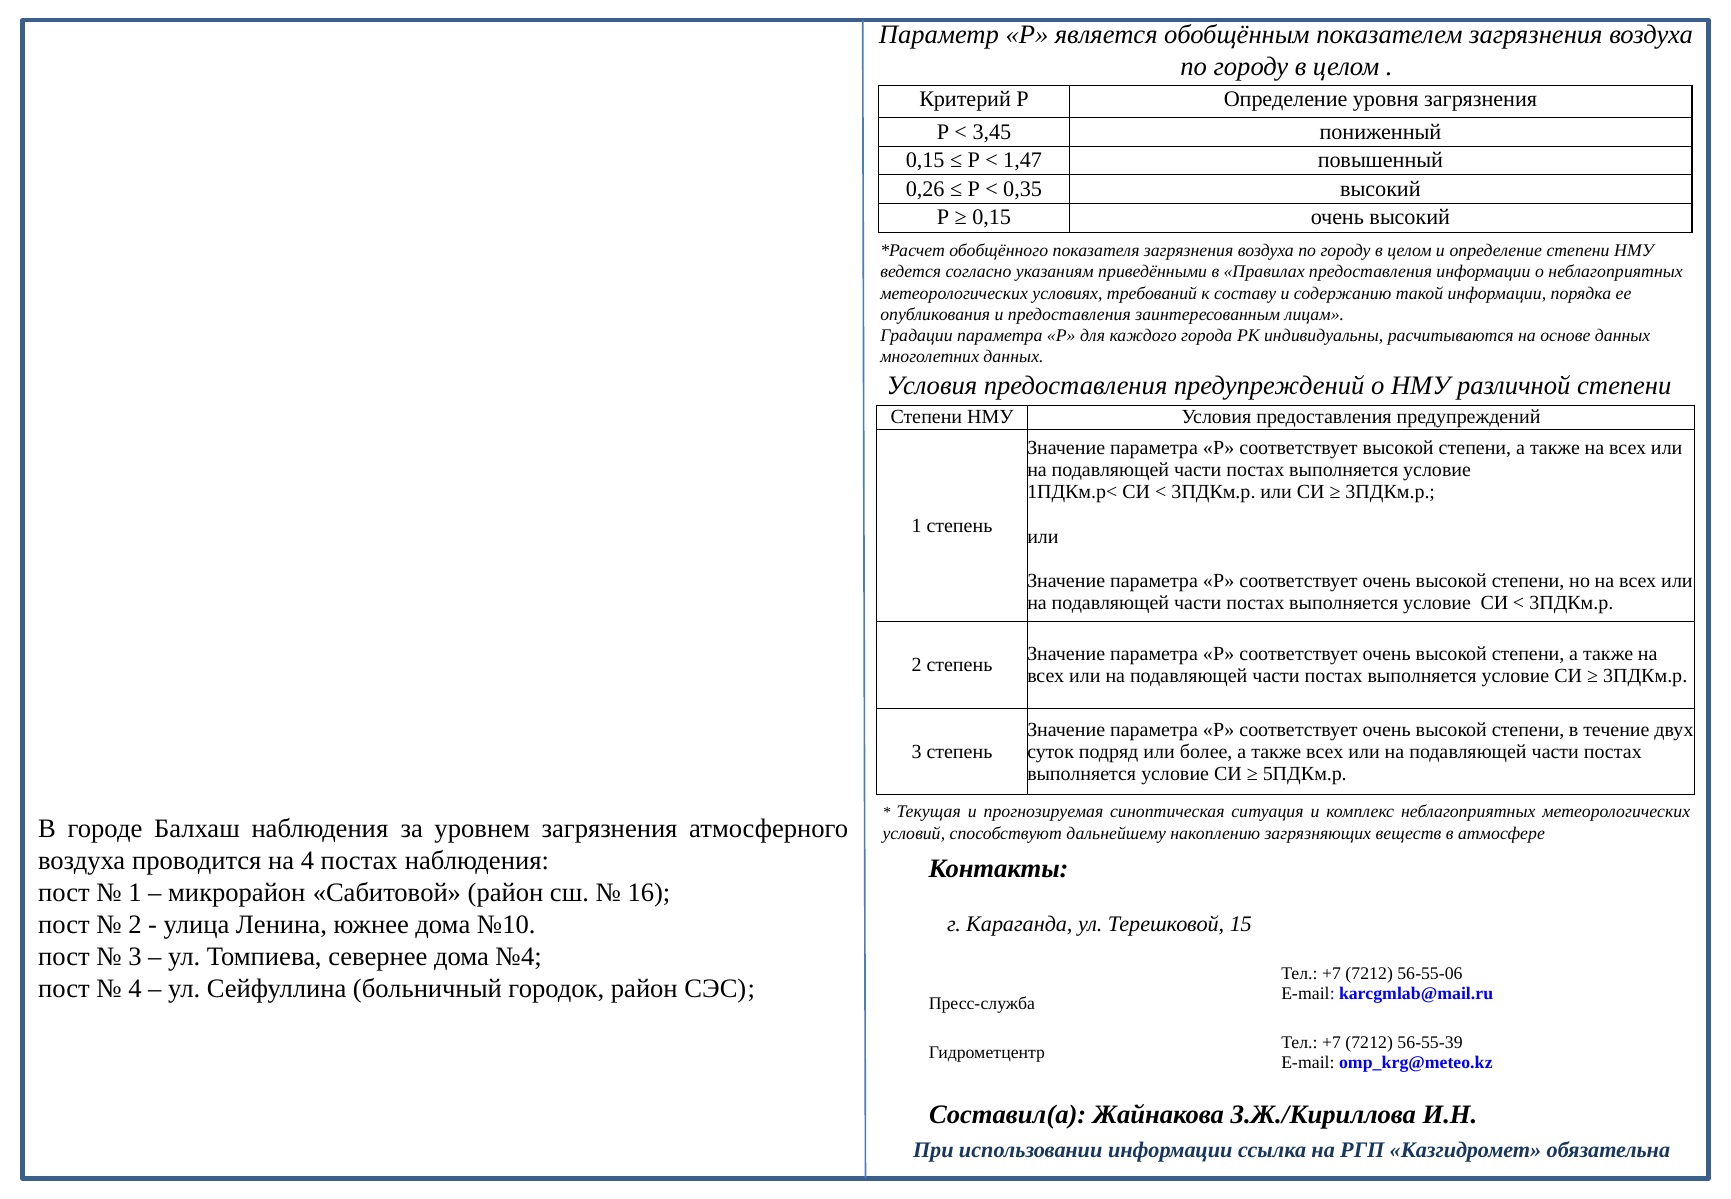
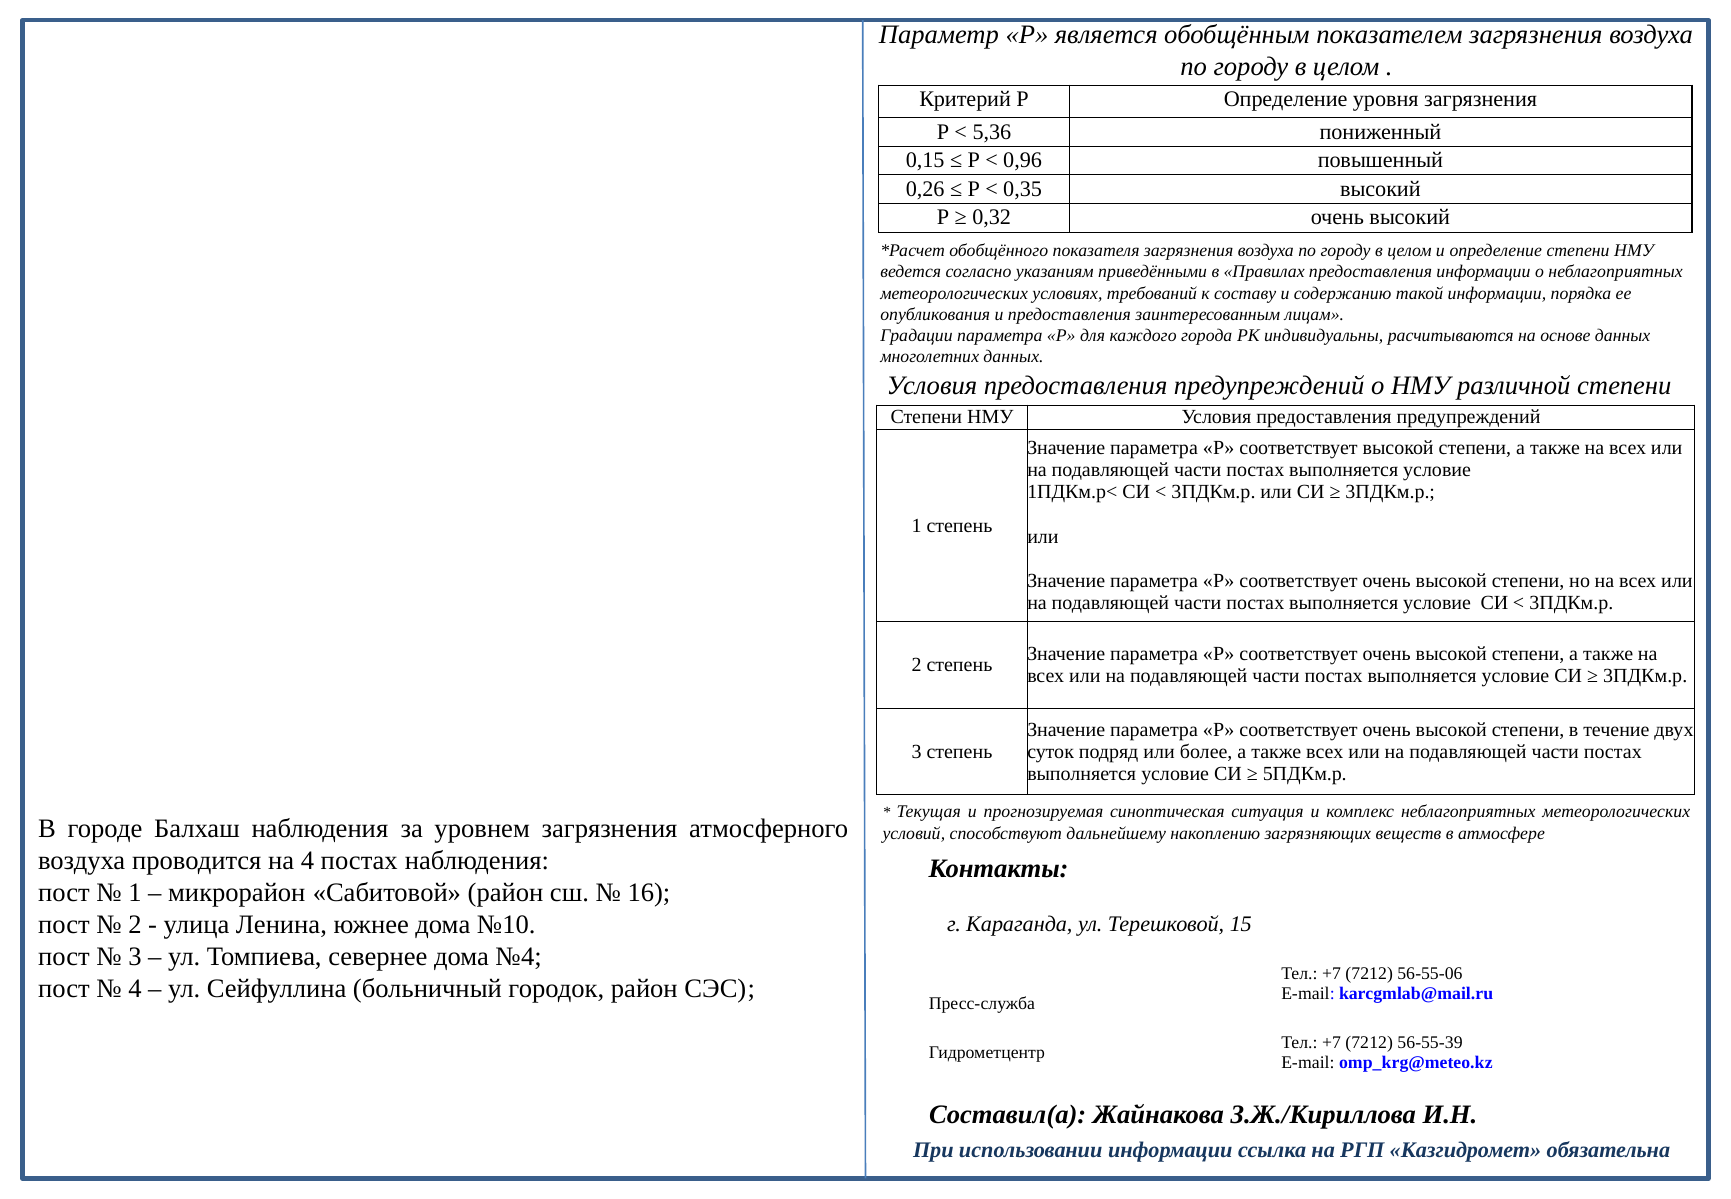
3,45: 3,45 -> 5,36 (992, 132)
1,47: 1,47 -> 0,96 (1023, 160)
0,15: 0,15 -> 0,32 (992, 217)
